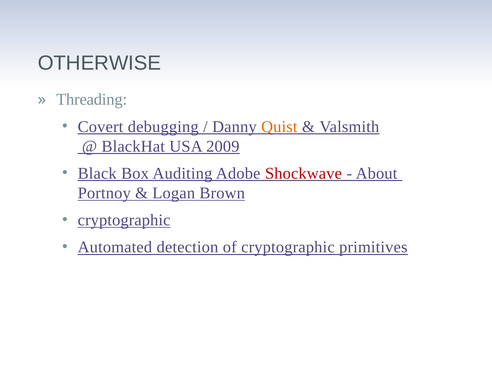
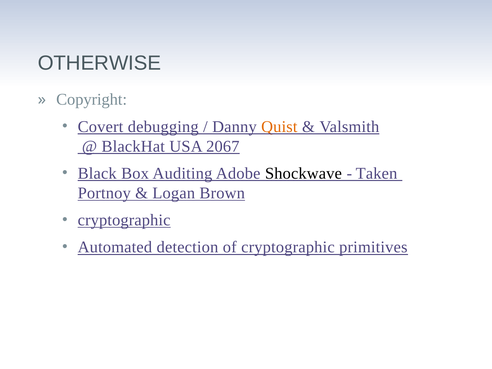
Threading: Threading -> Copyright (92, 100)
2009: 2009 -> 2067 (223, 146)
Shockwave colour: red -> black (303, 173)
About: About -> Taken (376, 173)
